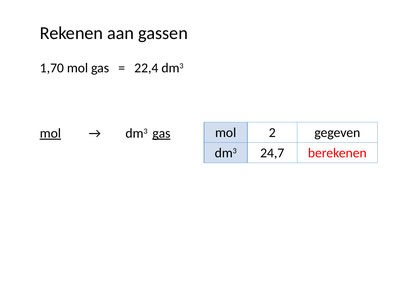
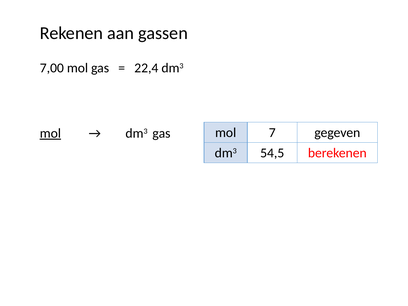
1,70: 1,70 -> 7,00 (52, 68)
gas underline: present -> none (161, 133)
2: 2 -> 7 (272, 133)
24,7: 24,7 -> 54,5 (272, 153)
